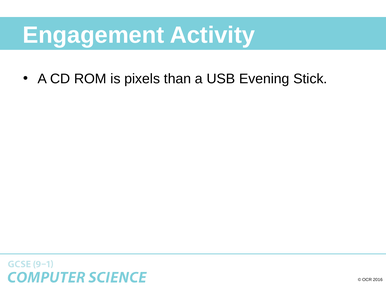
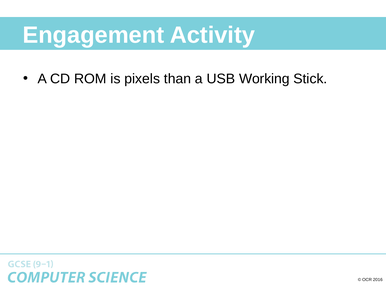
Evening: Evening -> Working (264, 79)
